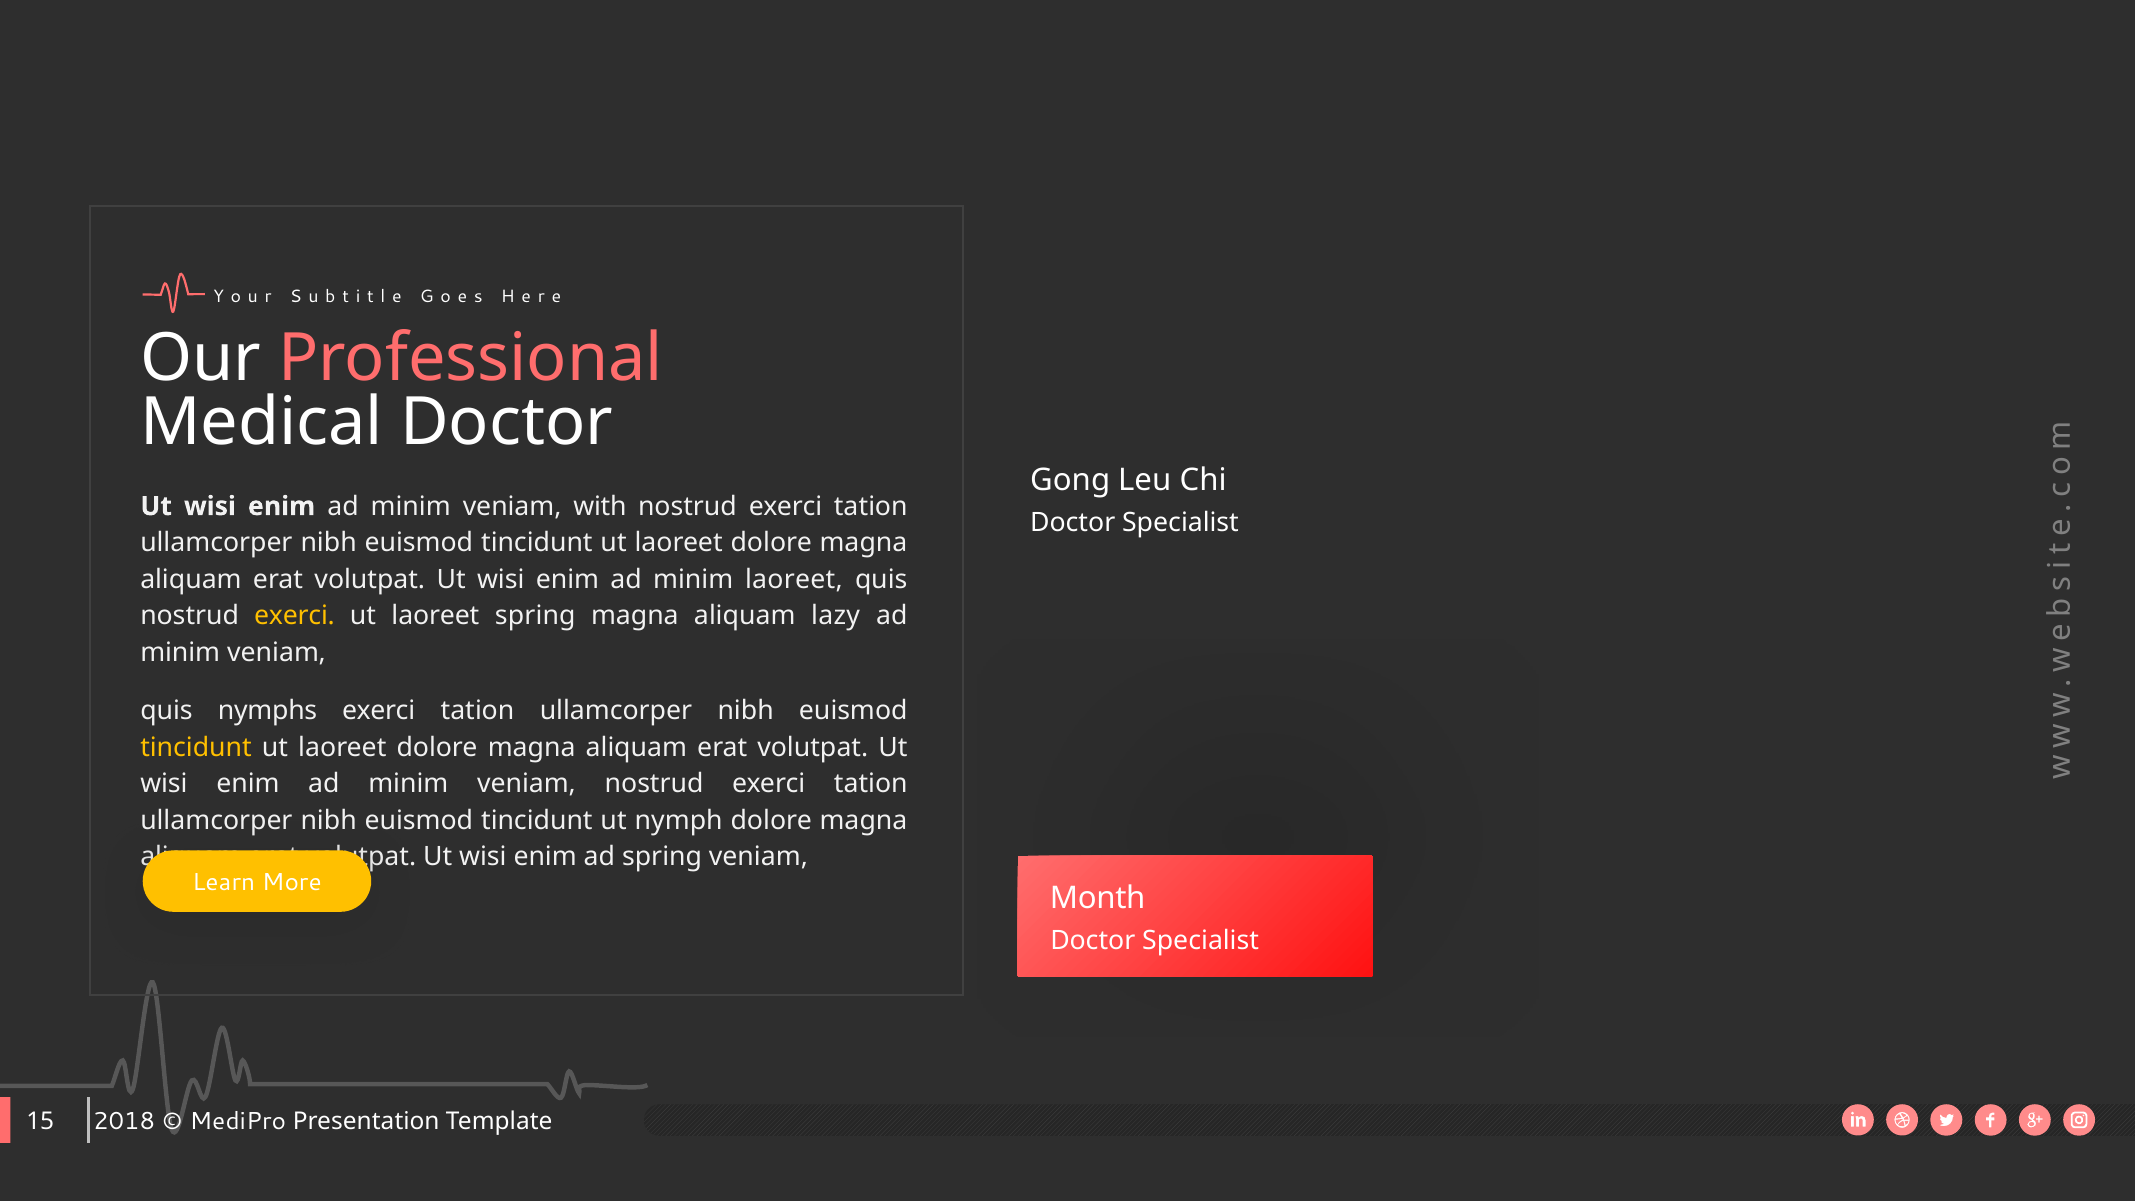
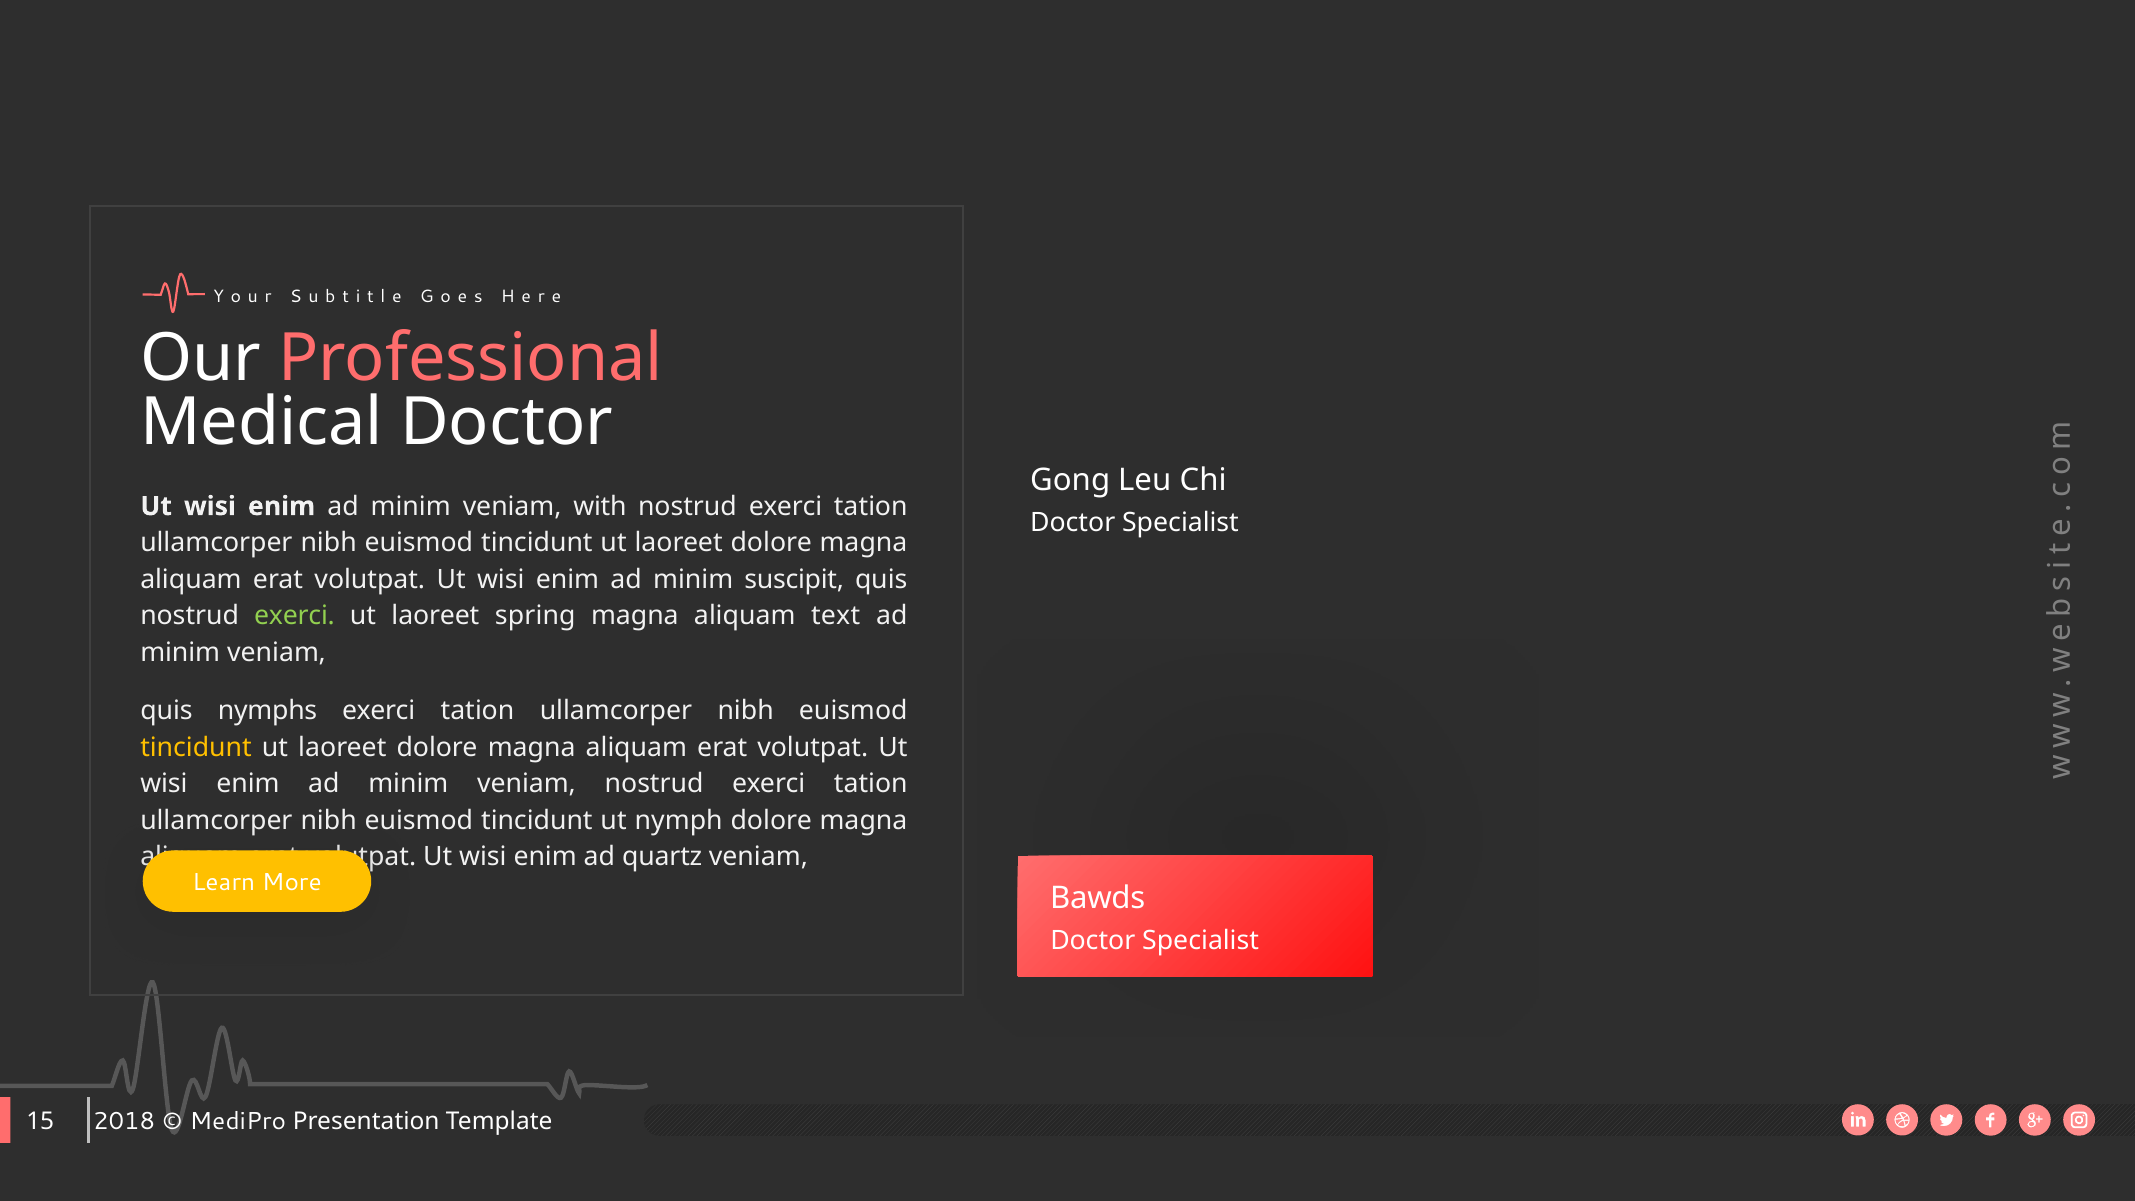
minim laoreet: laoreet -> suscipit (794, 579)
exerci colour: yellow -> light green (294, 616)
lazy: lazy -> text (836, 616)
ad spring: spring -> quartz (662, 857)
Month: Month -> Bawds (1098, 899)
